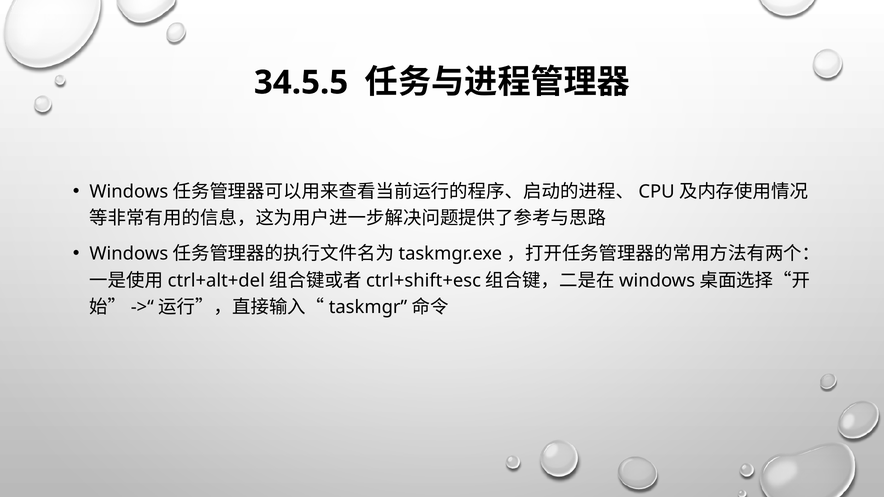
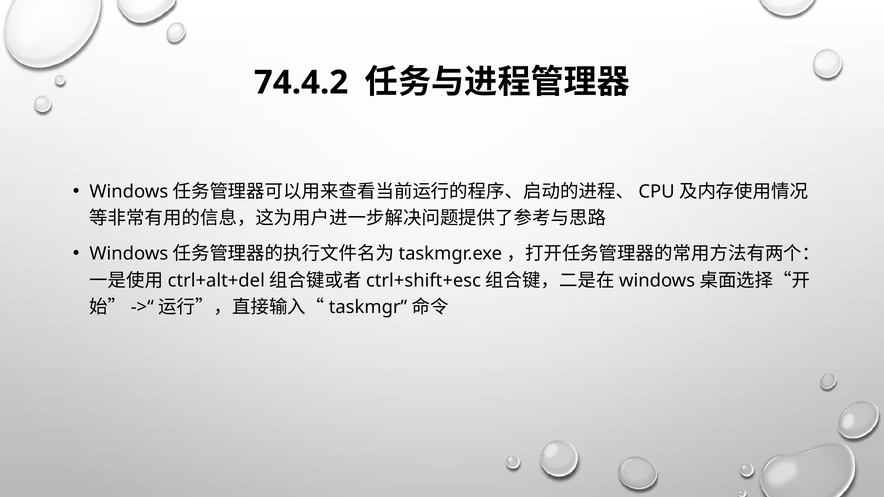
34.5.5: 34.5.5 -> 74.4.2 (301, 83)
